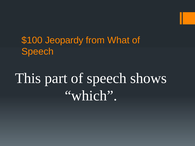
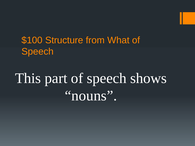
Jeopardy: Jeopardy -> Structure (64, 40)
which: which -> nouns (91, 96)
